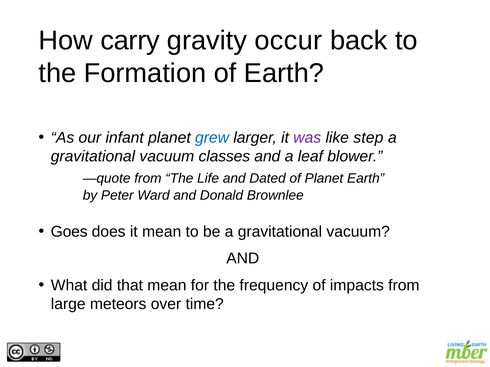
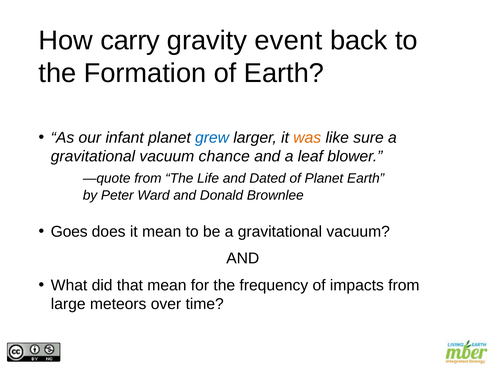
occur: occur -> event (288, 41)
was colour: purple -> orange (307, 138)
step: step -> sure (369, 138)
classes: classes -> chance (224, 157)
